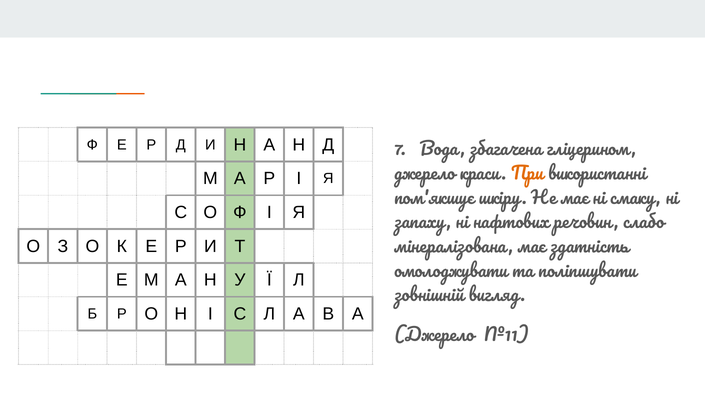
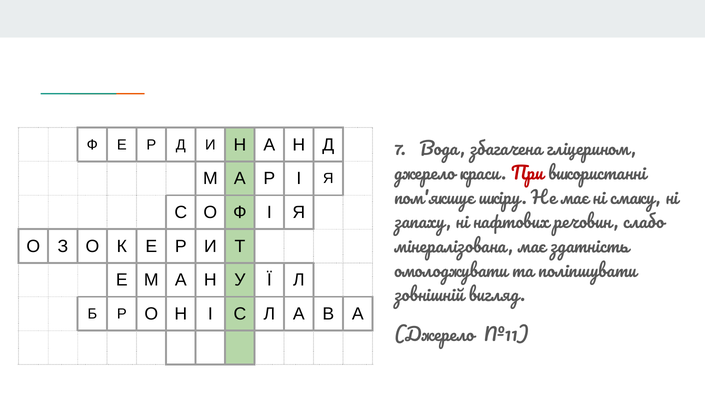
При colour: orange -> red (527, 174)
